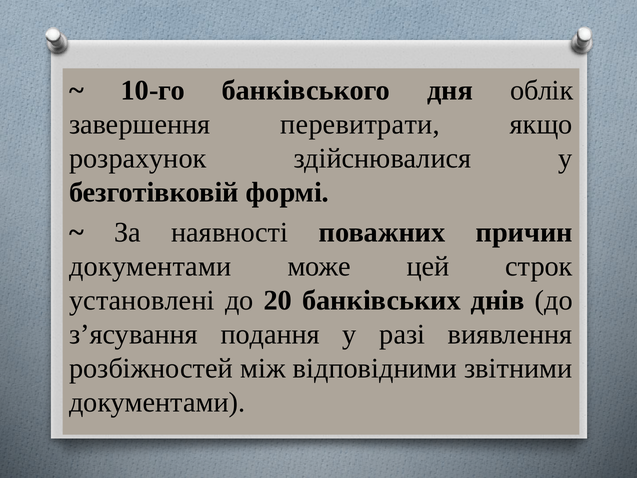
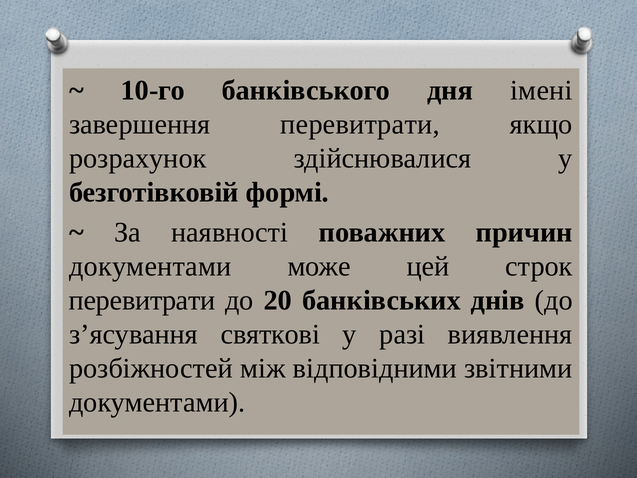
облік: облік -> імені (541, 90)
установлені: установлені -> перевитрати (142, 300)
подання: подання -> святкові (270, 334)
